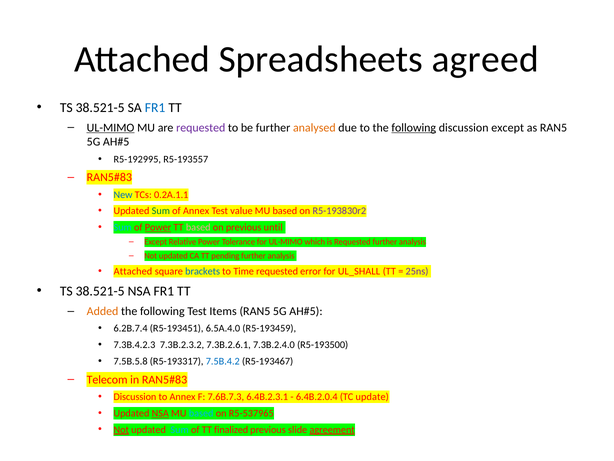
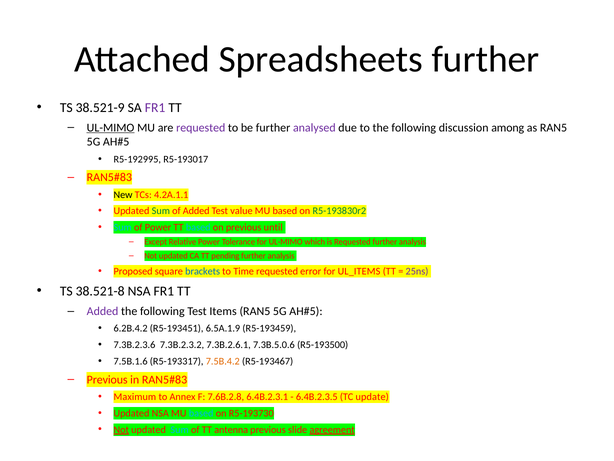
Spreadsheets agreed: agreed -> further (485, 59)
38.521-5: 38.521-5 -> 38.521-9 (100, 107)
FR1 colour: blue -> purple (155, 107)
analysed colour: orange -> purple (314, 127)
following underline: present -> none (414, 127)
discussion except: except -> among (508, 127)
R5-193557: R5-193557 -> R5-193017 (186, 159)
New colour: blue -> black (123, 195)
0.2A.1.1: 0.2A.1.1 -> 4.2A.1.1 (171, 195)
of Annex: Annex -> Added (196, 211)
R5-193830r2 colour: purple -> green (339, 211)
Power underline: present -> none (158, 227)
based colour: pink -> light blue (198, 227)
Attached: Attached -> Proposed (133, 271)
UL_SHALL: UL_SHALL -> UL_ITEMS (359, 271)
38.521-5: 38.521-5 -> 38.521-8 (100, 291)
Added colour: orange -> purple (103, 311)
6.2B.7.4: 6.2B.7.4 -> 6.2B.4.2 (131, 328)
6.5A.4.0: 6.5A.4.0 -> 6.5A.1.9 (223, 328)
7.3B.4.2.3: 7.3B.4.2.3 -> 7.3B.2.3.6 (134, 345)
7.3B.2.4.0: 7.3B.2.4.0 -> 7.3B.5.0.6 (274, 345)
7.5B.5.8: 7.5B.5.8 -> 7.5B.1.6 (131, 361)
7.5B.4.2 colour: blue -> orange (223, 361)
Telecom: Telecom -> Previous (107, 379)
Discussion: Discussion -> Maximum (135, 396)
7.6B.7.3: 7.6B.7.3 -> 7.6B.2.8 (226, 396)
6.4B.2.0.4: 6.4B.2.0.4 -> 6.4B.2.3.5 (317, 396)
NSA underline: present -> none (160, 413)
R5-537965: R5-537965 -> R5-193730 (251, 413)
finalized: finalized -> antenna (231, 429)
